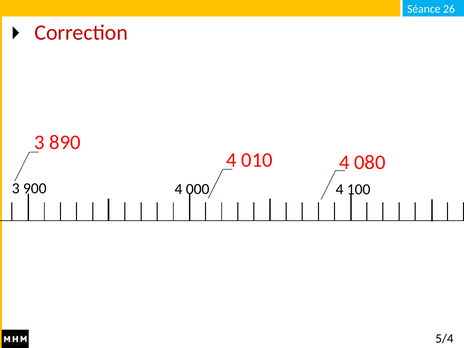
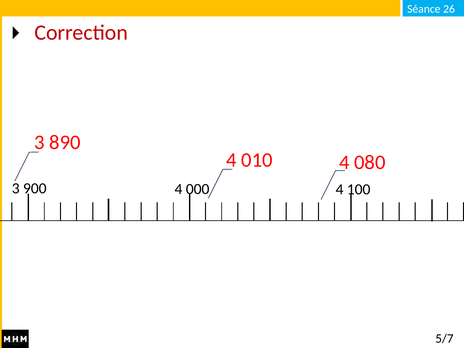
5/4: 5/4 -> 5/7 (444, 339)
